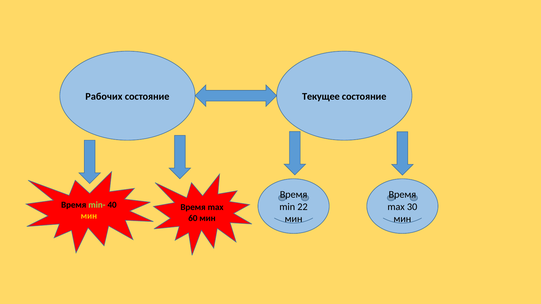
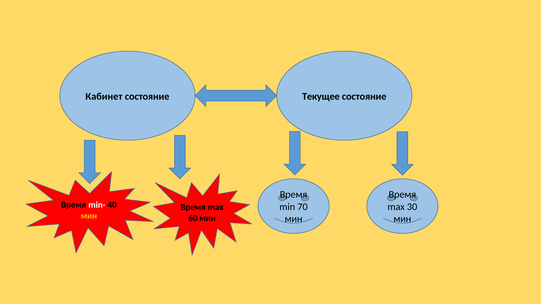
Рабочих: Рабочих -> Кабинет (104, 96)
min- colour: light green -> white (97, 205)
22: 22 -> 70 (303, 207)
